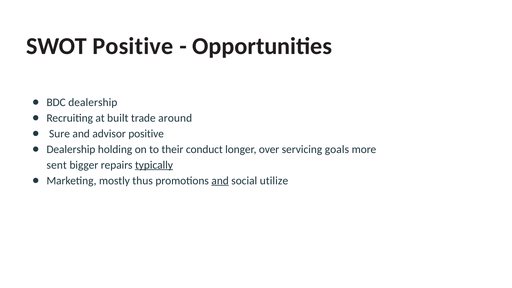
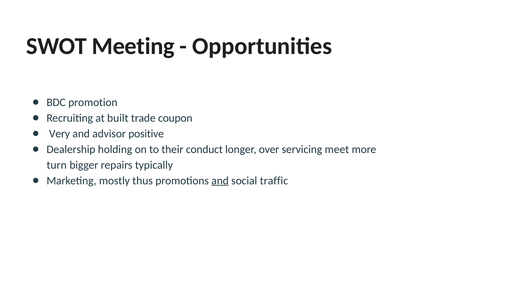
SWOT Positive: Positive -> Meeting (133, 46)
BDC dealership: dealership -> promotion (93, 102)
around: around -> coupon (175, 118)
Sure: Sure -> Very (60, 134)
goals: goals -> meet (337, 149)
sent: sent -> turn (57, 165)
typically underline: present -> none (154, 165)
utilize: utilize -> traffic (274, 181)
